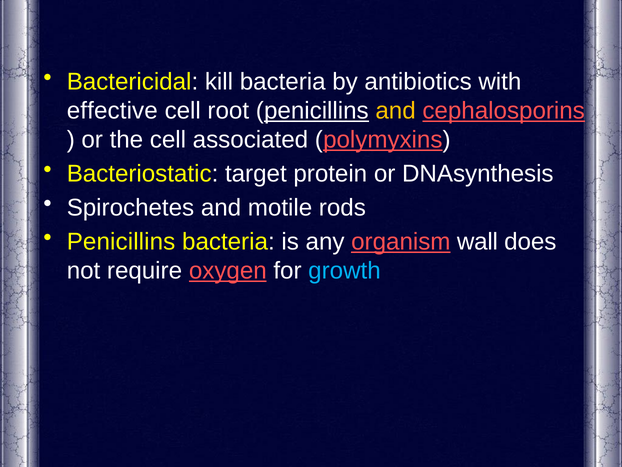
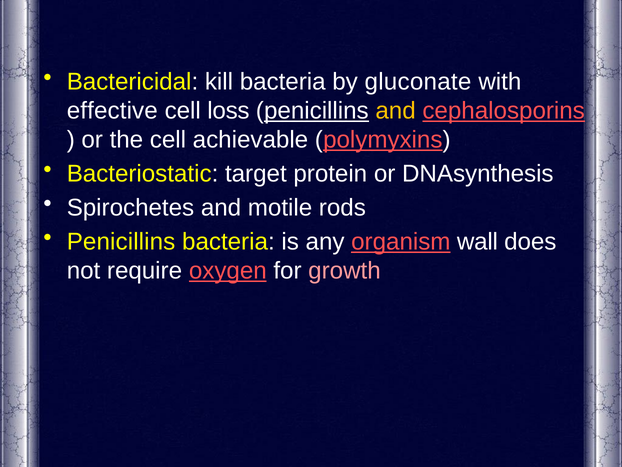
antibiotics: antibiotics -> gluconate (418, 82)
root: root -> loss (228, 111)
associated: associated -> achievable (250, 140)
growth colour: light blue -> pink (344, 270)
